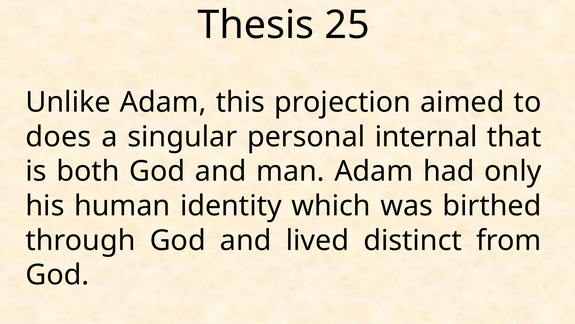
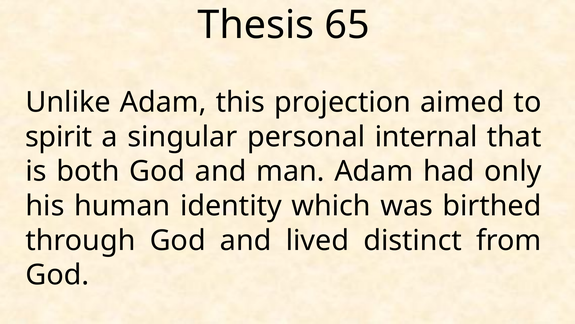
25: 25 -> 65 (347, 25)
does: does -> spirit (59, 137)
